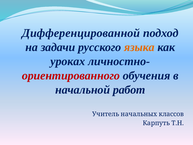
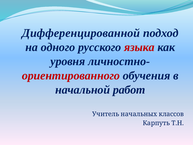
задачи: задачи -> одного (58, 47)
языка colour: orange -> red (139, 47)
уроках: уроках -> уровня (68, 61)
